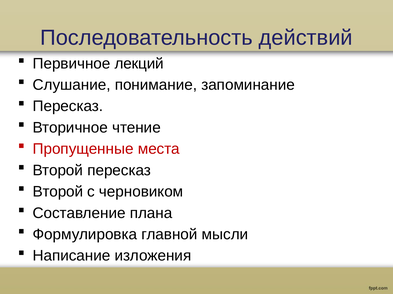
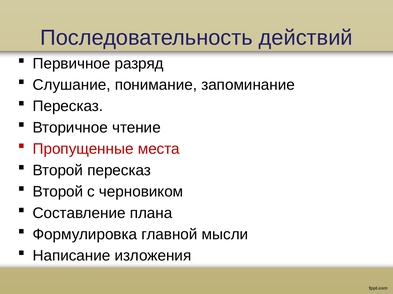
лекций: лекций -> разряд (139, 64)
